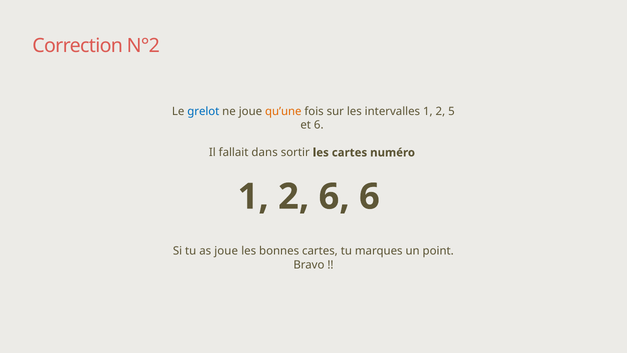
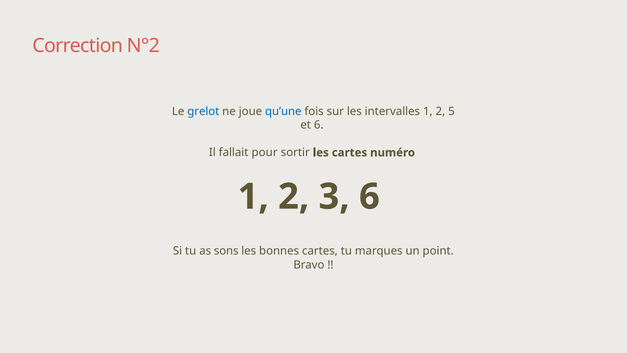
qu’une colour: orange -> blue (283, 111)
dans: dans -> pour (265, 152)
2 6: 6 -> 3 (334, 197)
as joue: joue -> sons (226, 251)
